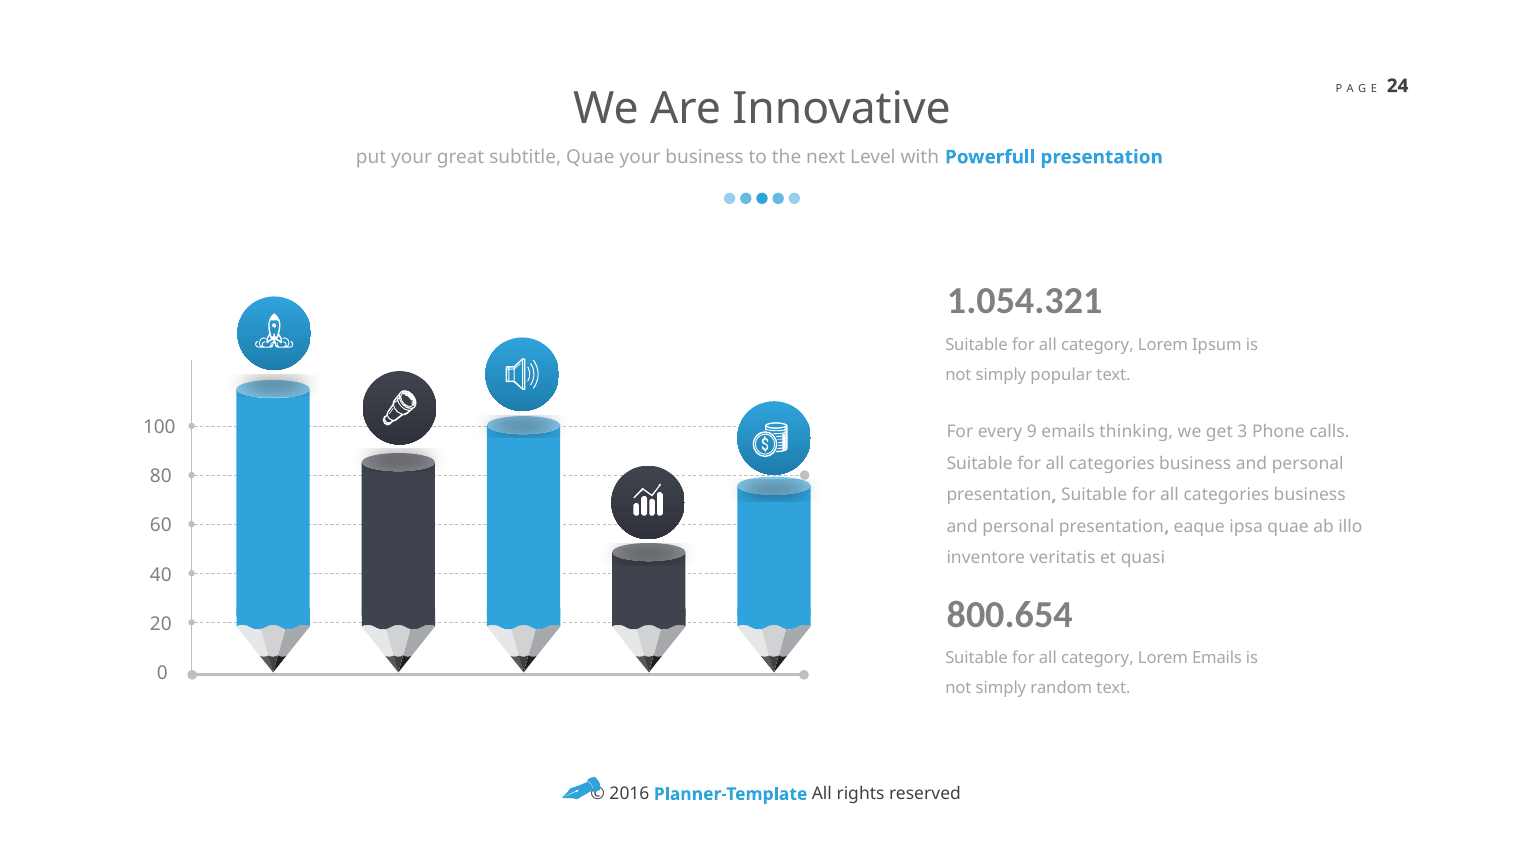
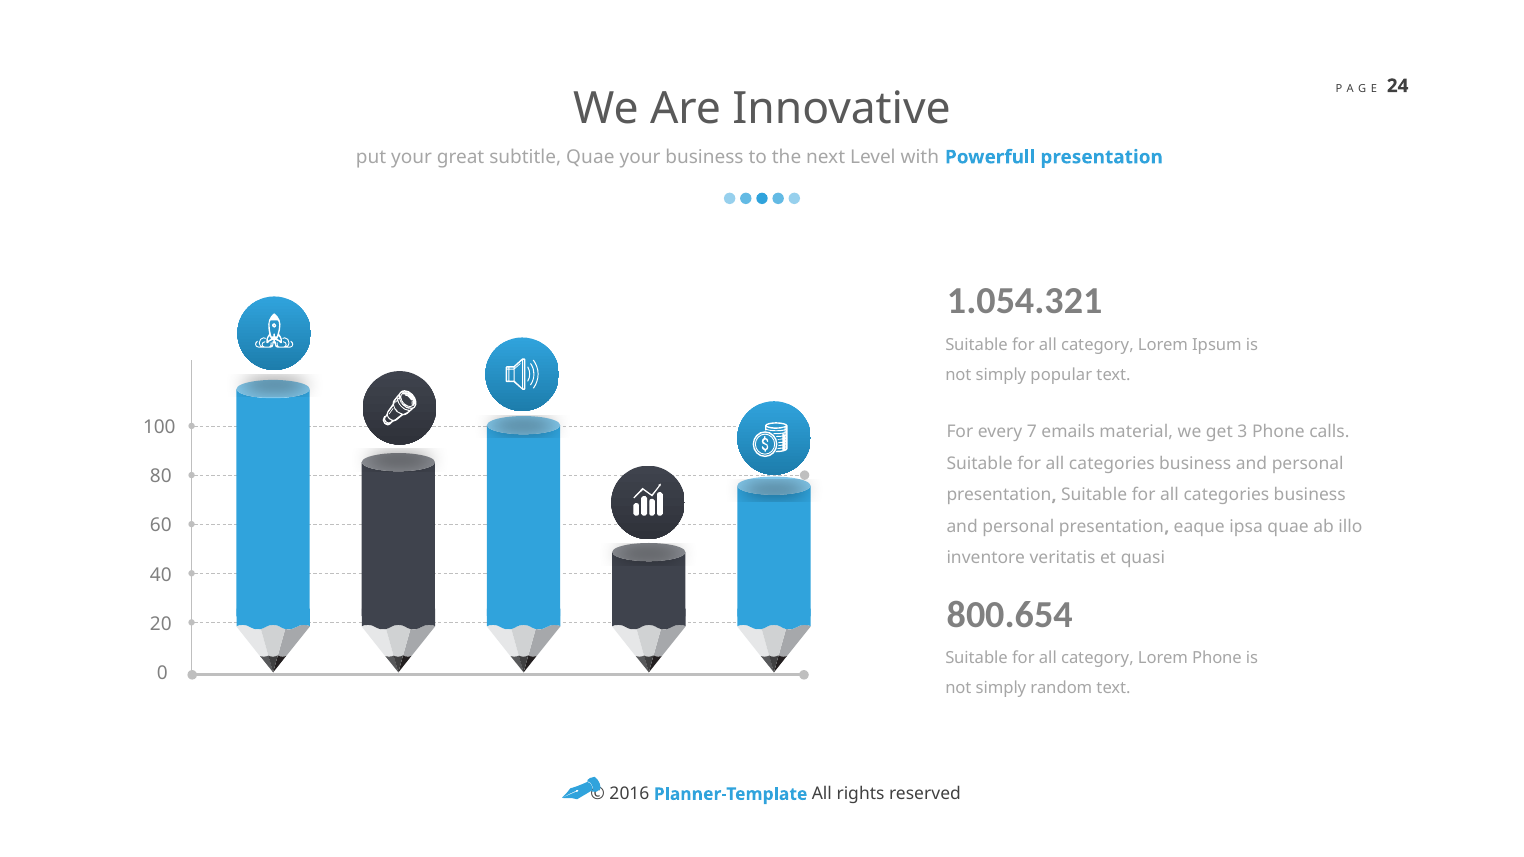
9: 9 -> 7 (1032, 432)
thinking: thinking -> material (1136, 432)
Lorem Emails: Emails -> Phone (1217, 658)
